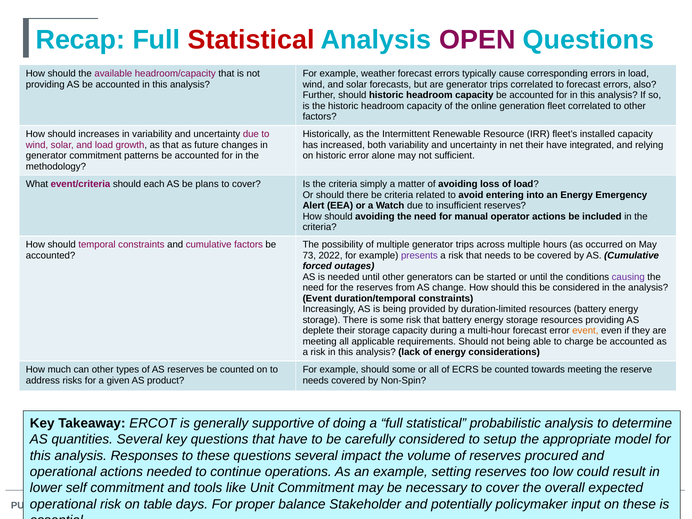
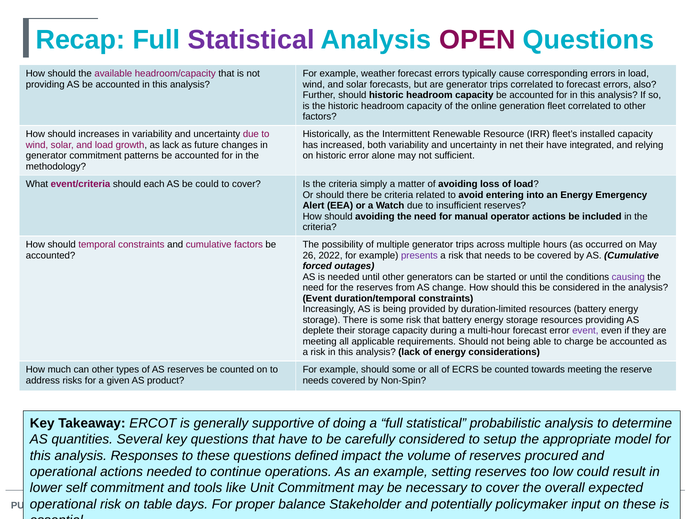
Statistical colour: red -> purple (251, 40)
as that: that -> lack (171, 145)
be plans: plans -> could (207, 184)
73: 73 -> 26 (309, 256)
event colour: orange -> purple (585, 331)
questions several: several -> defined (316, 456)
